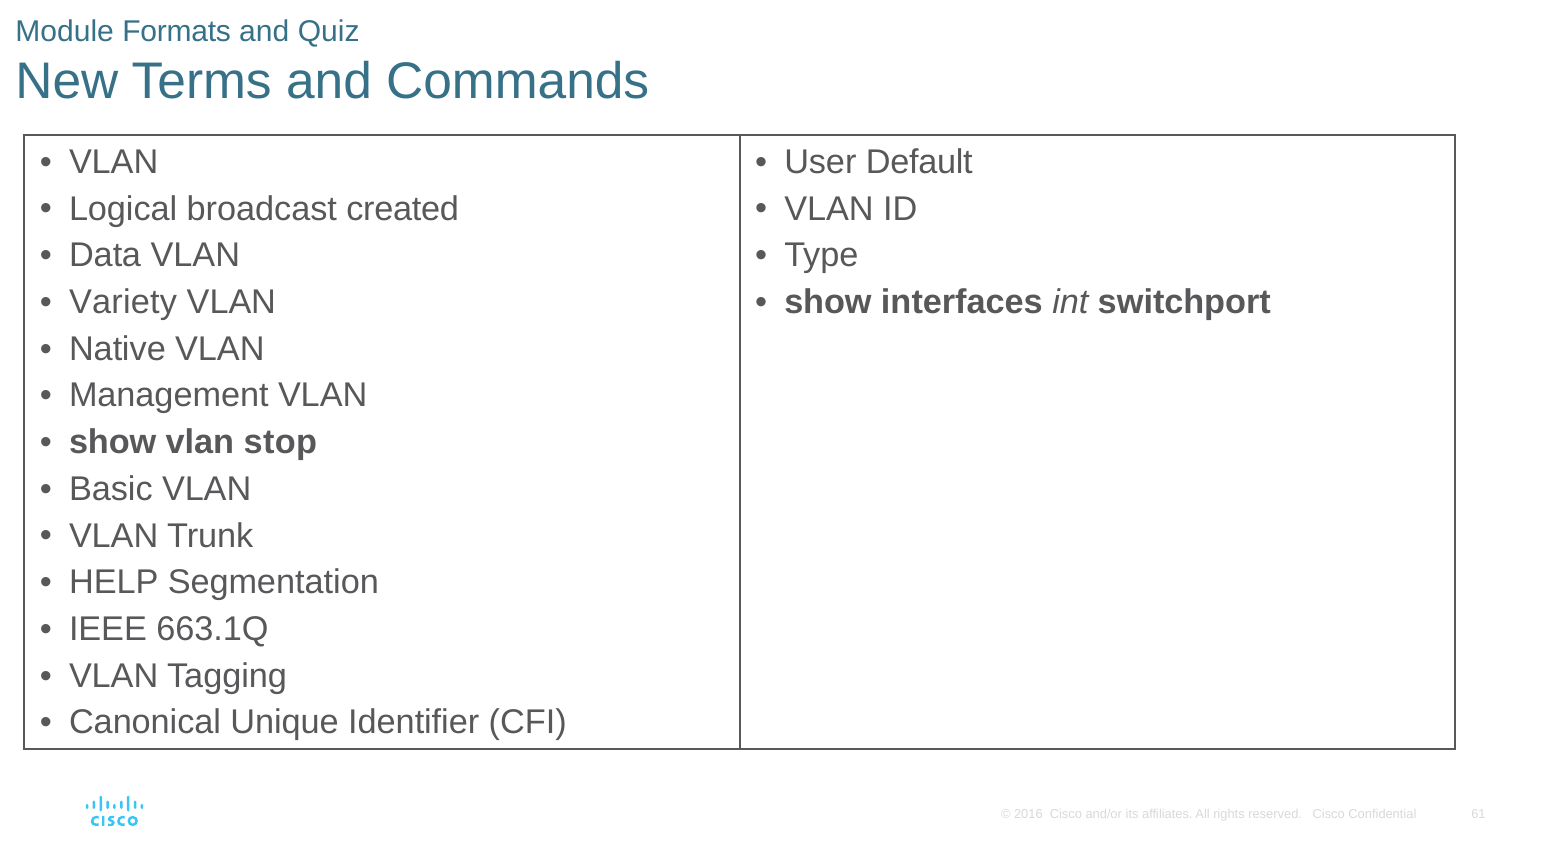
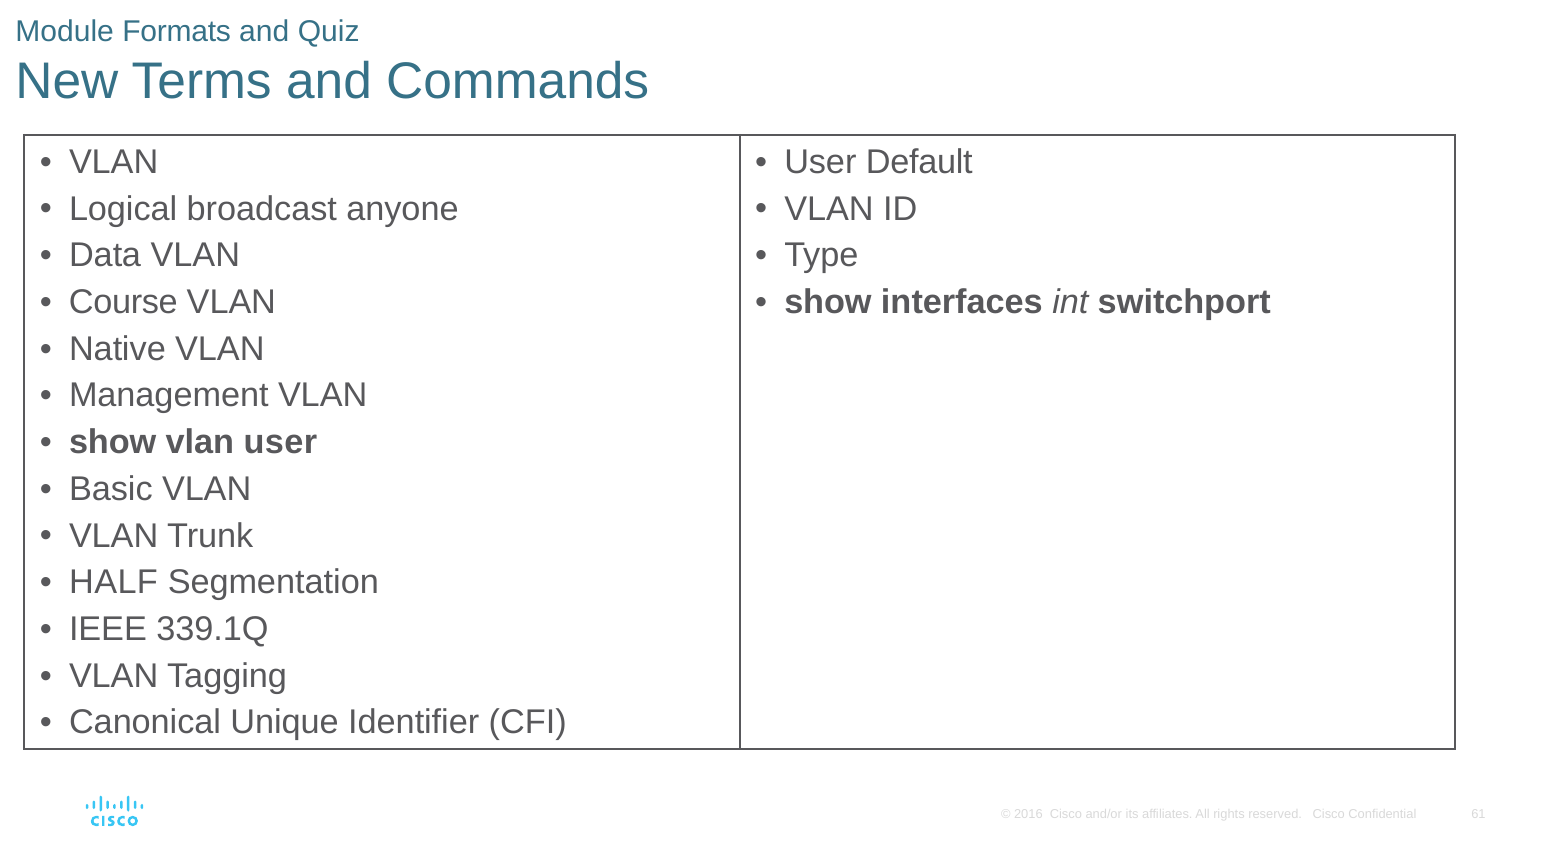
created: created -> anyone (402, 209)
Variety: Variety -> Course (123, 302)
vlan stop: stop -> user (280, 443)
HELP: HELP -> HALF (114, 583)
663.1Q: 663.1Q -> 339.1Q (212, 630)
